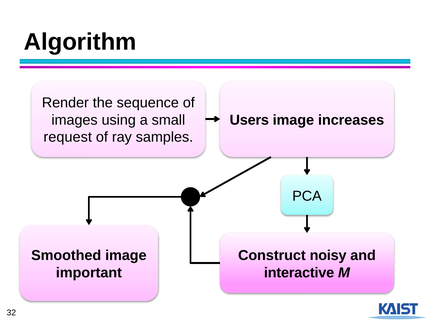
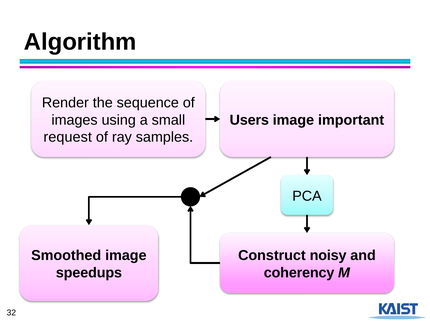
increases: increases -> important (351, 120)
important: important -> speedups (89, 272)
interactive: interactive -> coherency (299, 272)
